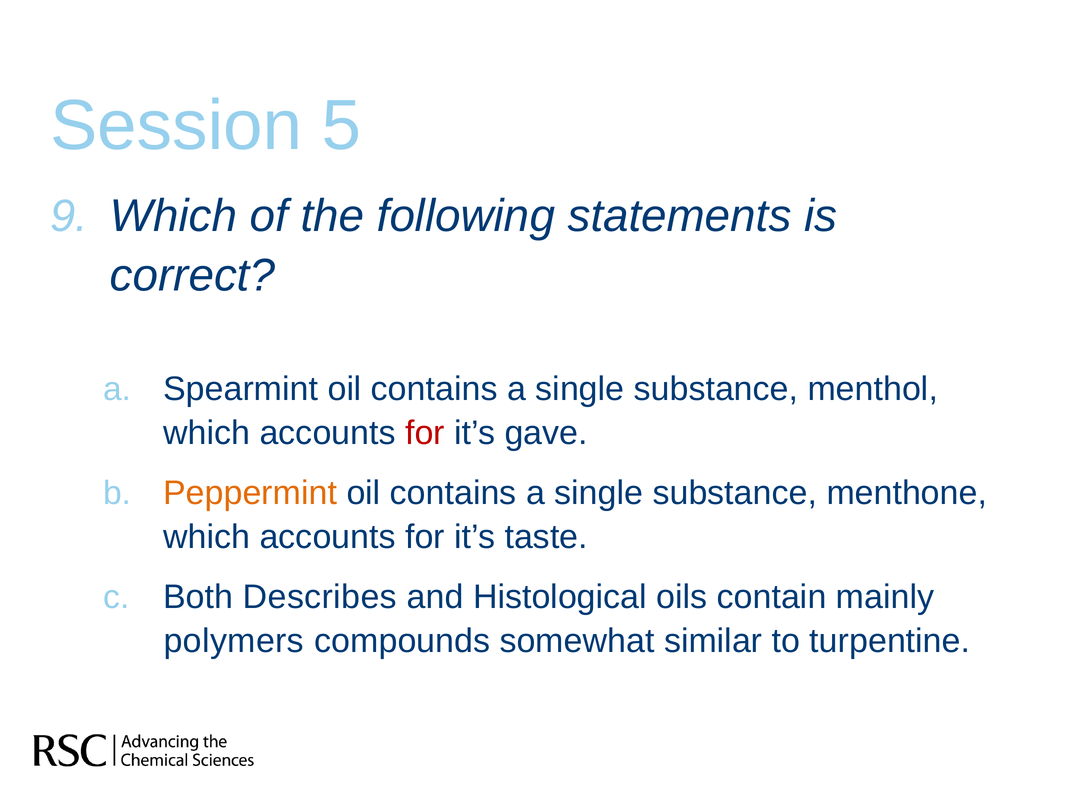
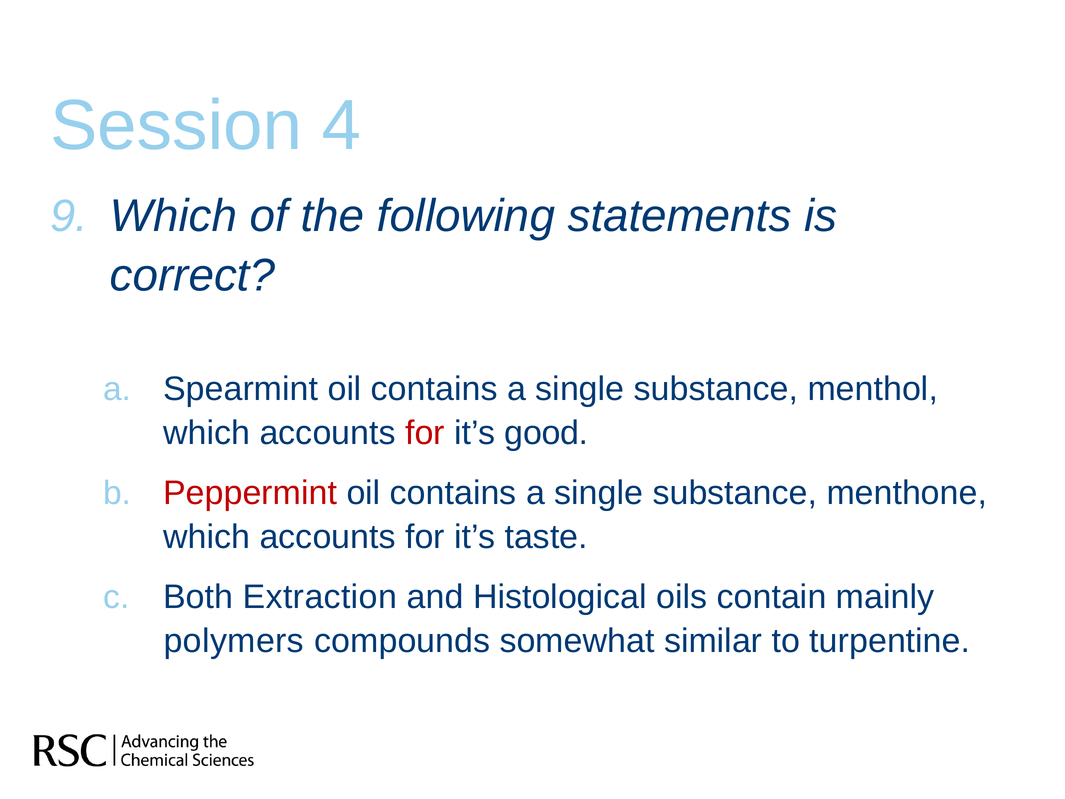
5: 5 -> 4 (342, 126)
gave: gave -> good (546, 433)
Peppermint colour: orange -> red (250, 493)
Describes: Describes -> Extraction (320, 597)
